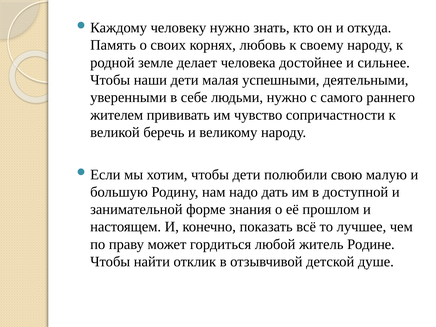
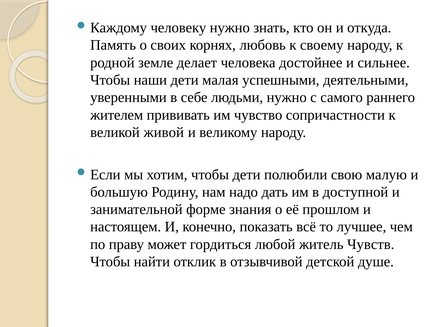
беречь: беречь -> живой (164, 132)
Родине: Родине -> Чувств (371, 244)
